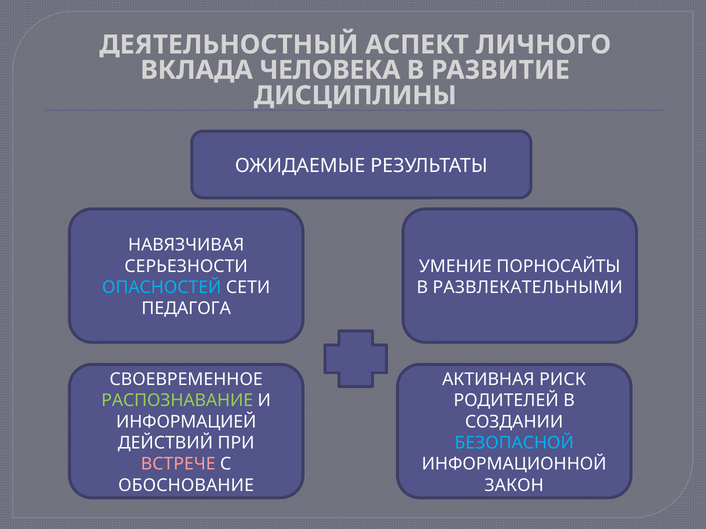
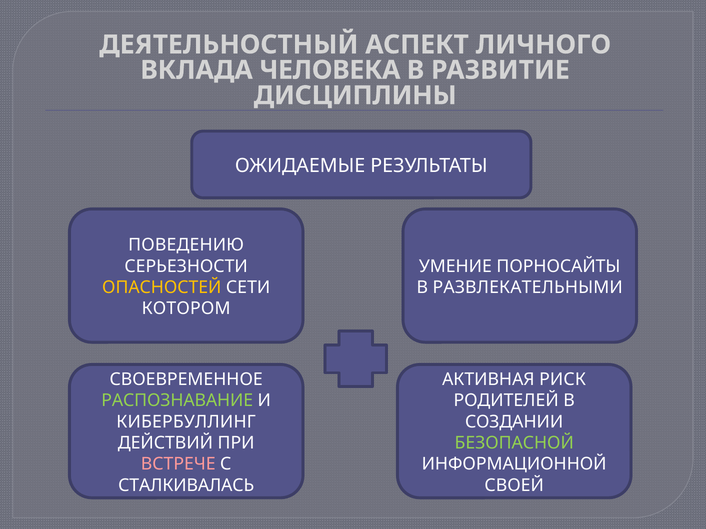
НАВЯЗЧИВАЯ: НАВЯЗЧИВАЯ -> ПОВЕДЕНИЮ (186, 245)
ОПАСНОСТЕЙ colour: light blue -> yellow (162, 288)
ПЕДАГОГА: ПЕДАГОГА -> КОТОРОМ (186, 309)
ИНФОРМАЦИЕЙ: ИНФОРМАЦИЕЙ -> КИБЕРБУЛЛИНГ (186, 422)
БЕЗОПАСНОЙ colour: light blue -> light green (514, 443)
ОБОСНОВАНИЕ: ОБОСНОВАНИЕ -> СТАЛКИВАЛАСЬ (186, 486)
ЗАКОН: ЗАКОН -> СВОЕЙ (514, 486)
